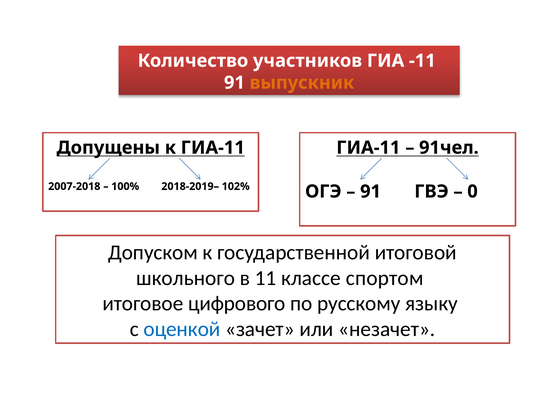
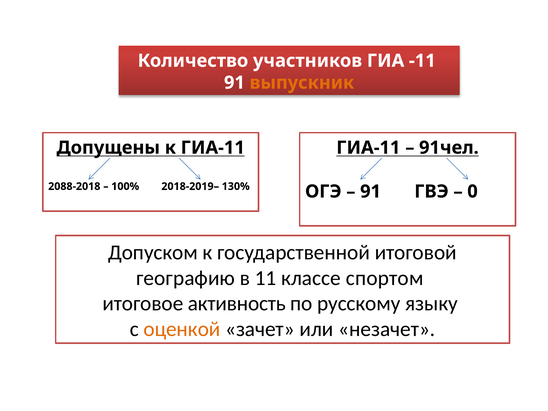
2007-2018: 2007-2018 -> 2088-2018 (74, 186)
102%: 102% -> 130% (236, 186)
школьного: школьного -> географию (186, 278)
цифрового: цифрового -> активность (237, 304)
оценкой colour: blue -> orange (182, 329)
